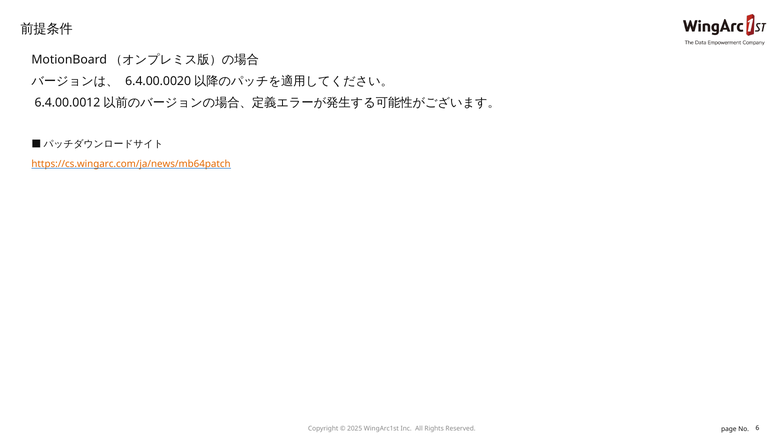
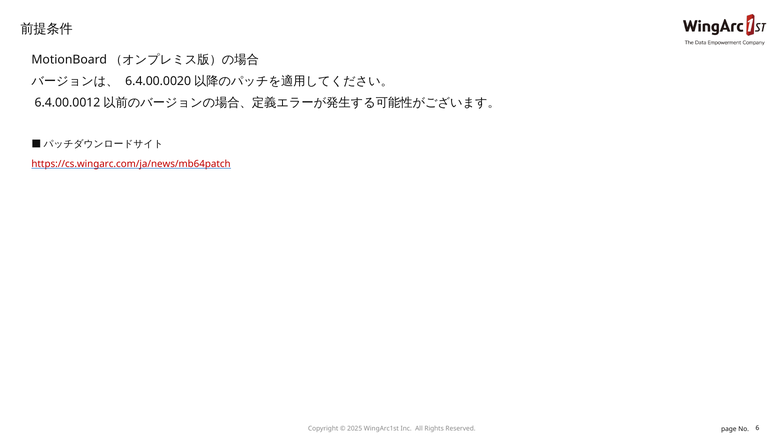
https://cs.wingarc.com/ja/news/mb64patch colour: orange -> red (131, 164)
